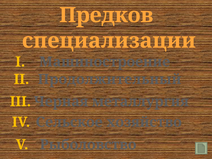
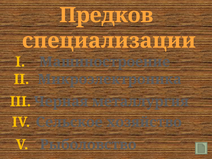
Продолжительный: Продолжительный -> Микроэлектроника (110, 79)
